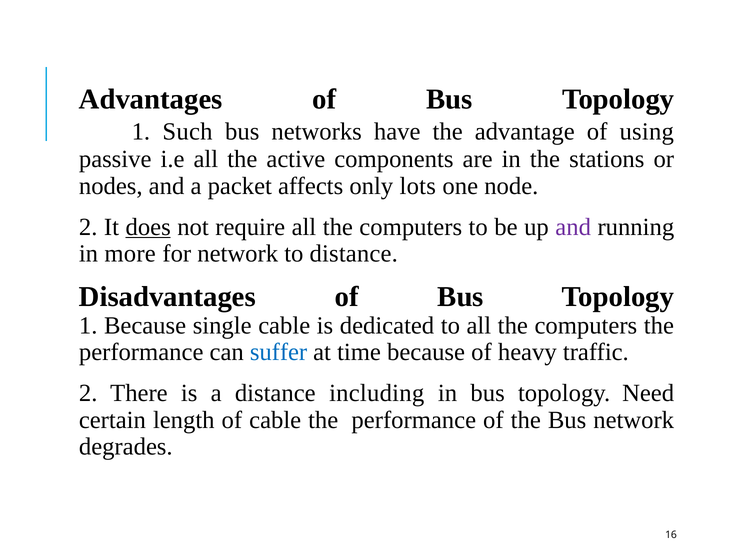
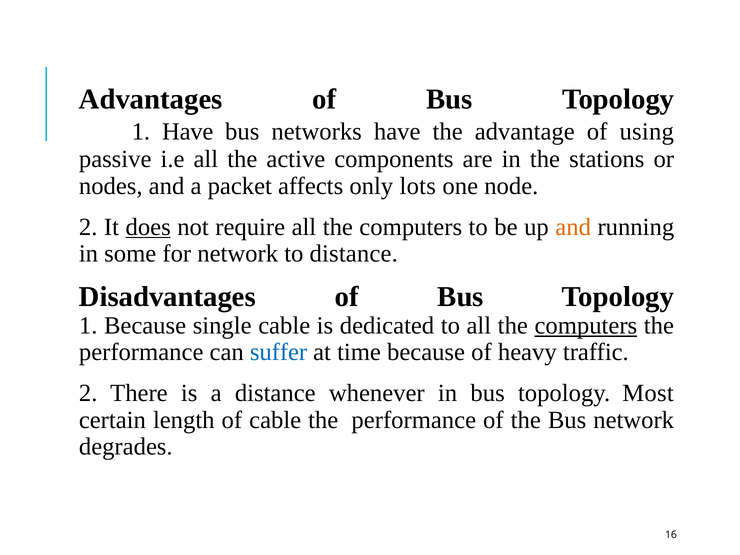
1 Such: Such -> Have (188, 132)
and colour: purple -> orange (573, 227)
more: more -> some (130, 254)
computers underline: none -> present (586, 326)
including: including -> whenever (377, 393)
Need: Need -> Most (648, 393)
